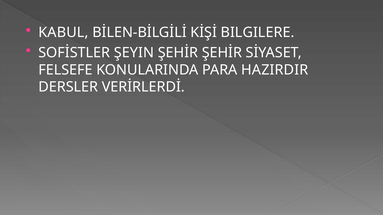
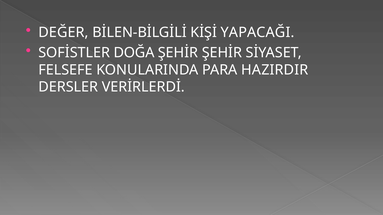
KABUL: KABUL -> DEĞER (63, 33)
BILGILERE: BILGILERE -> YAPACAĞI (258, 33)
ŞEYIN: ŞEYIN -> DOĞA (134, 53)
